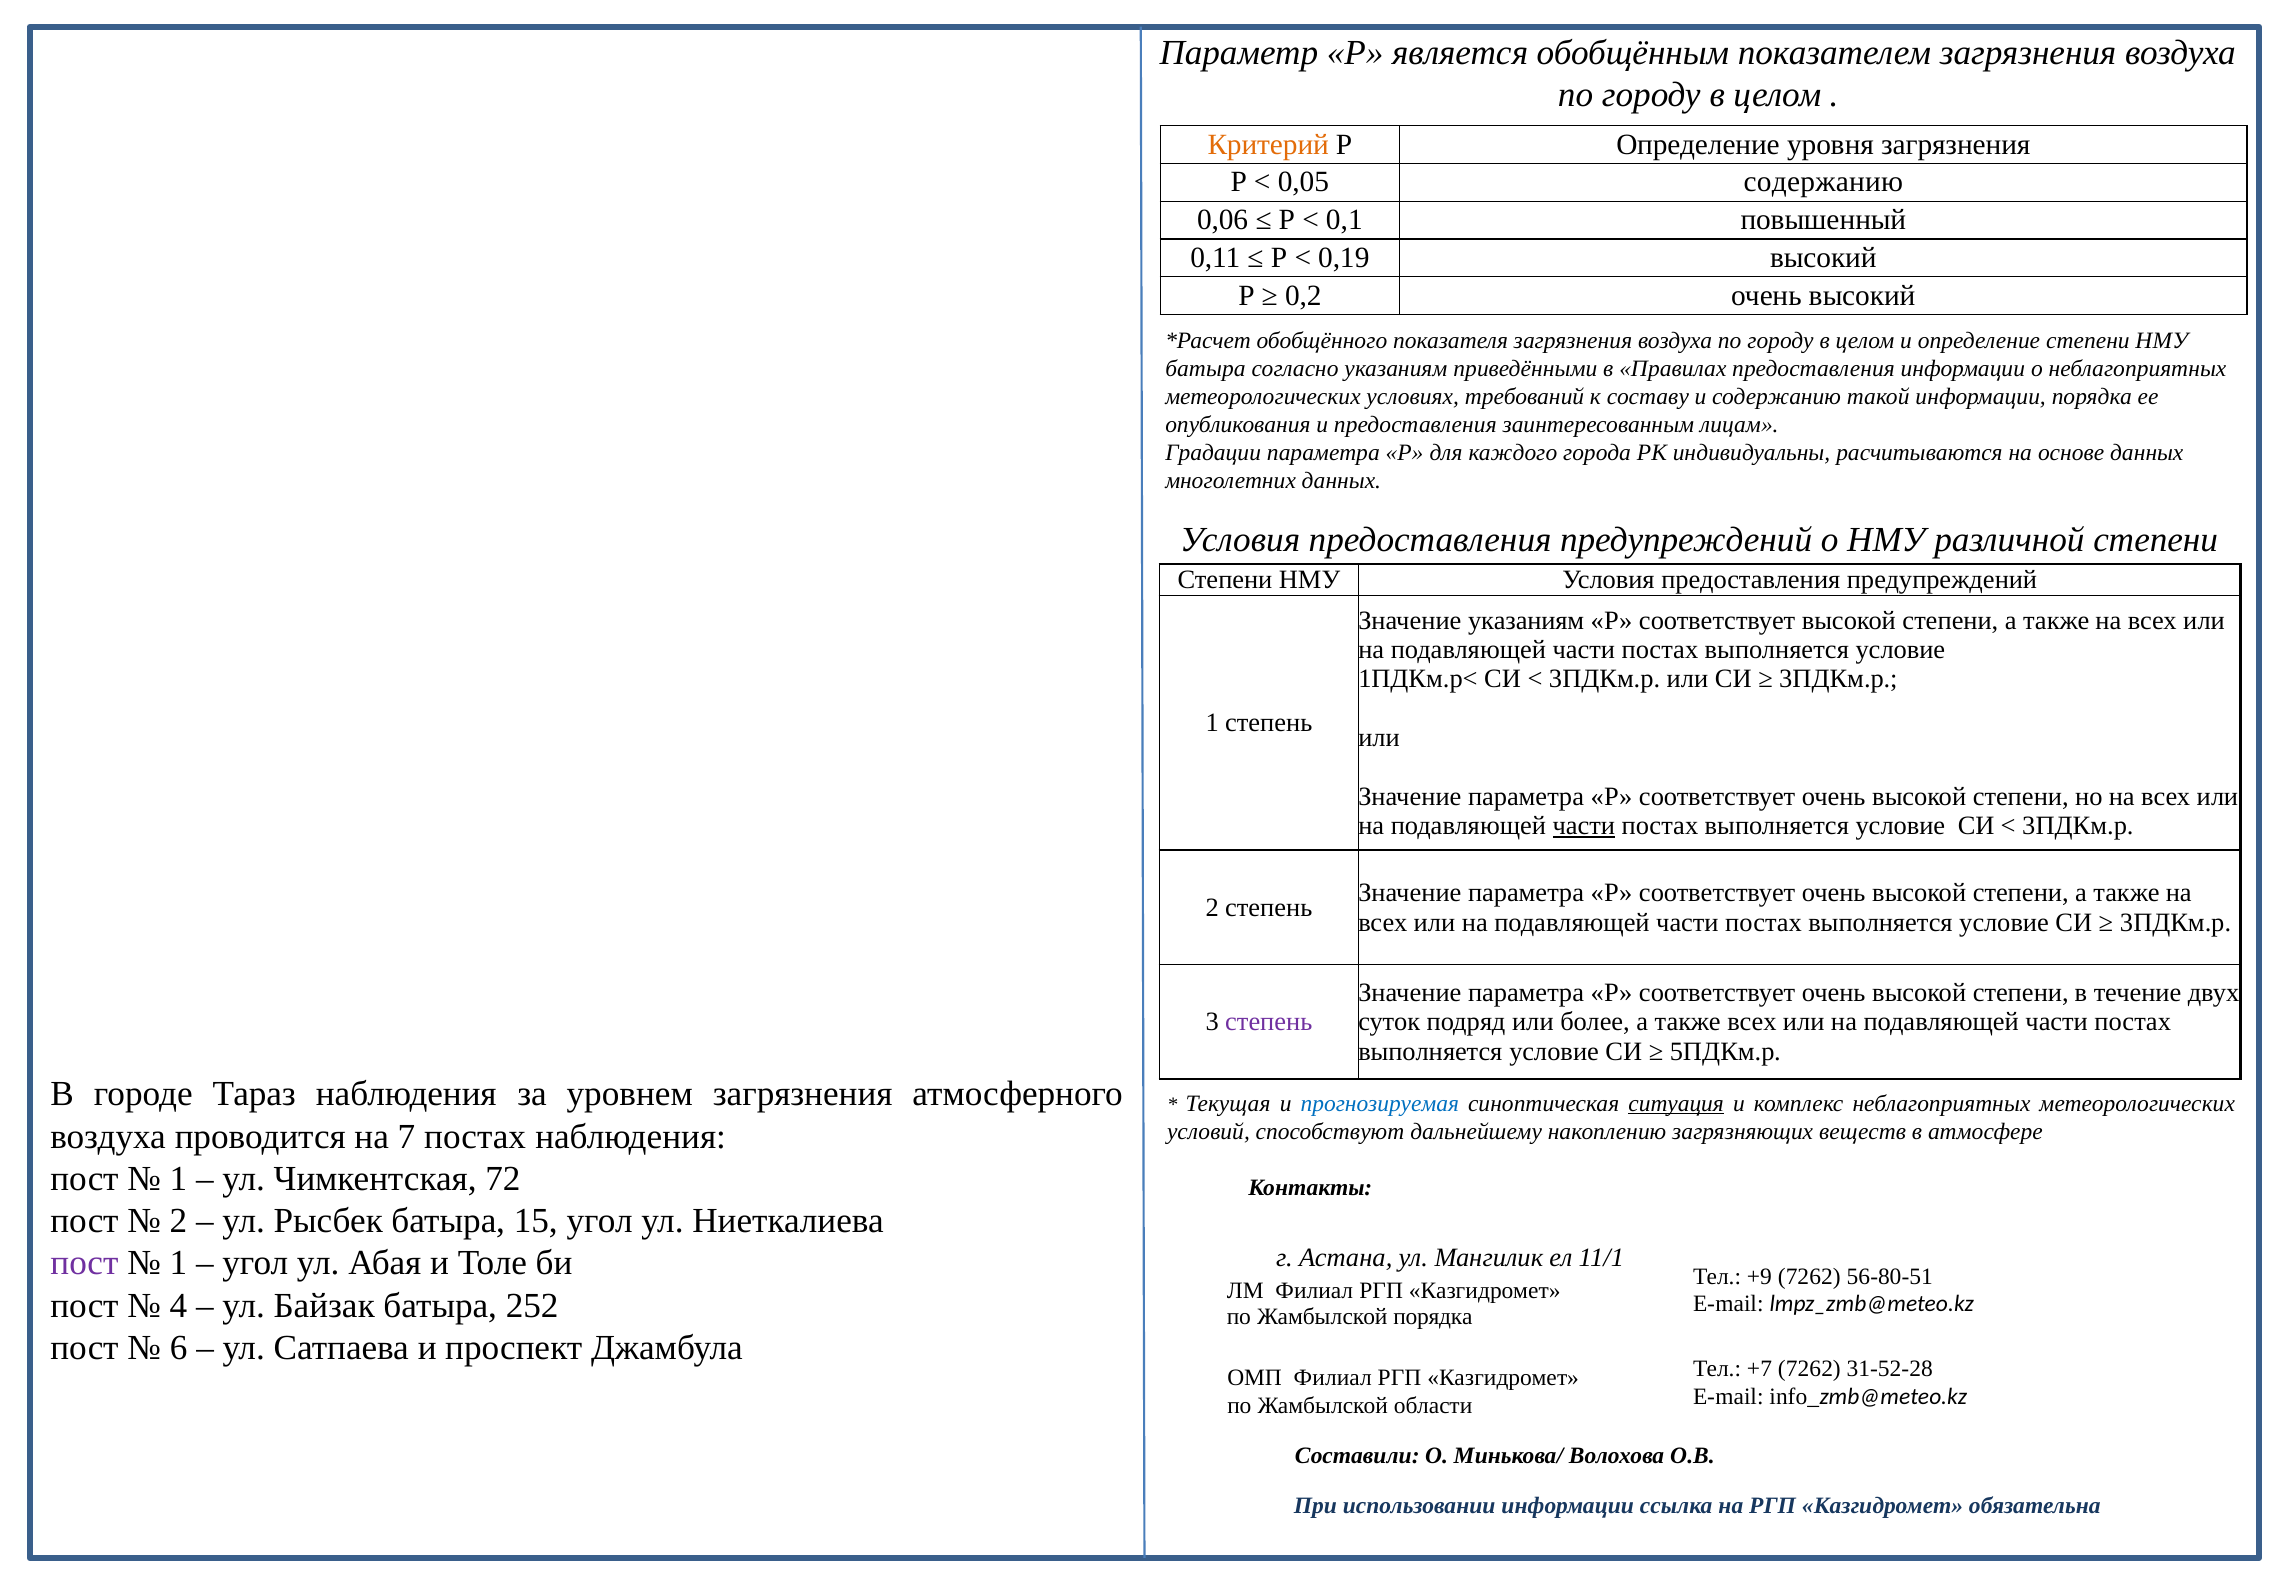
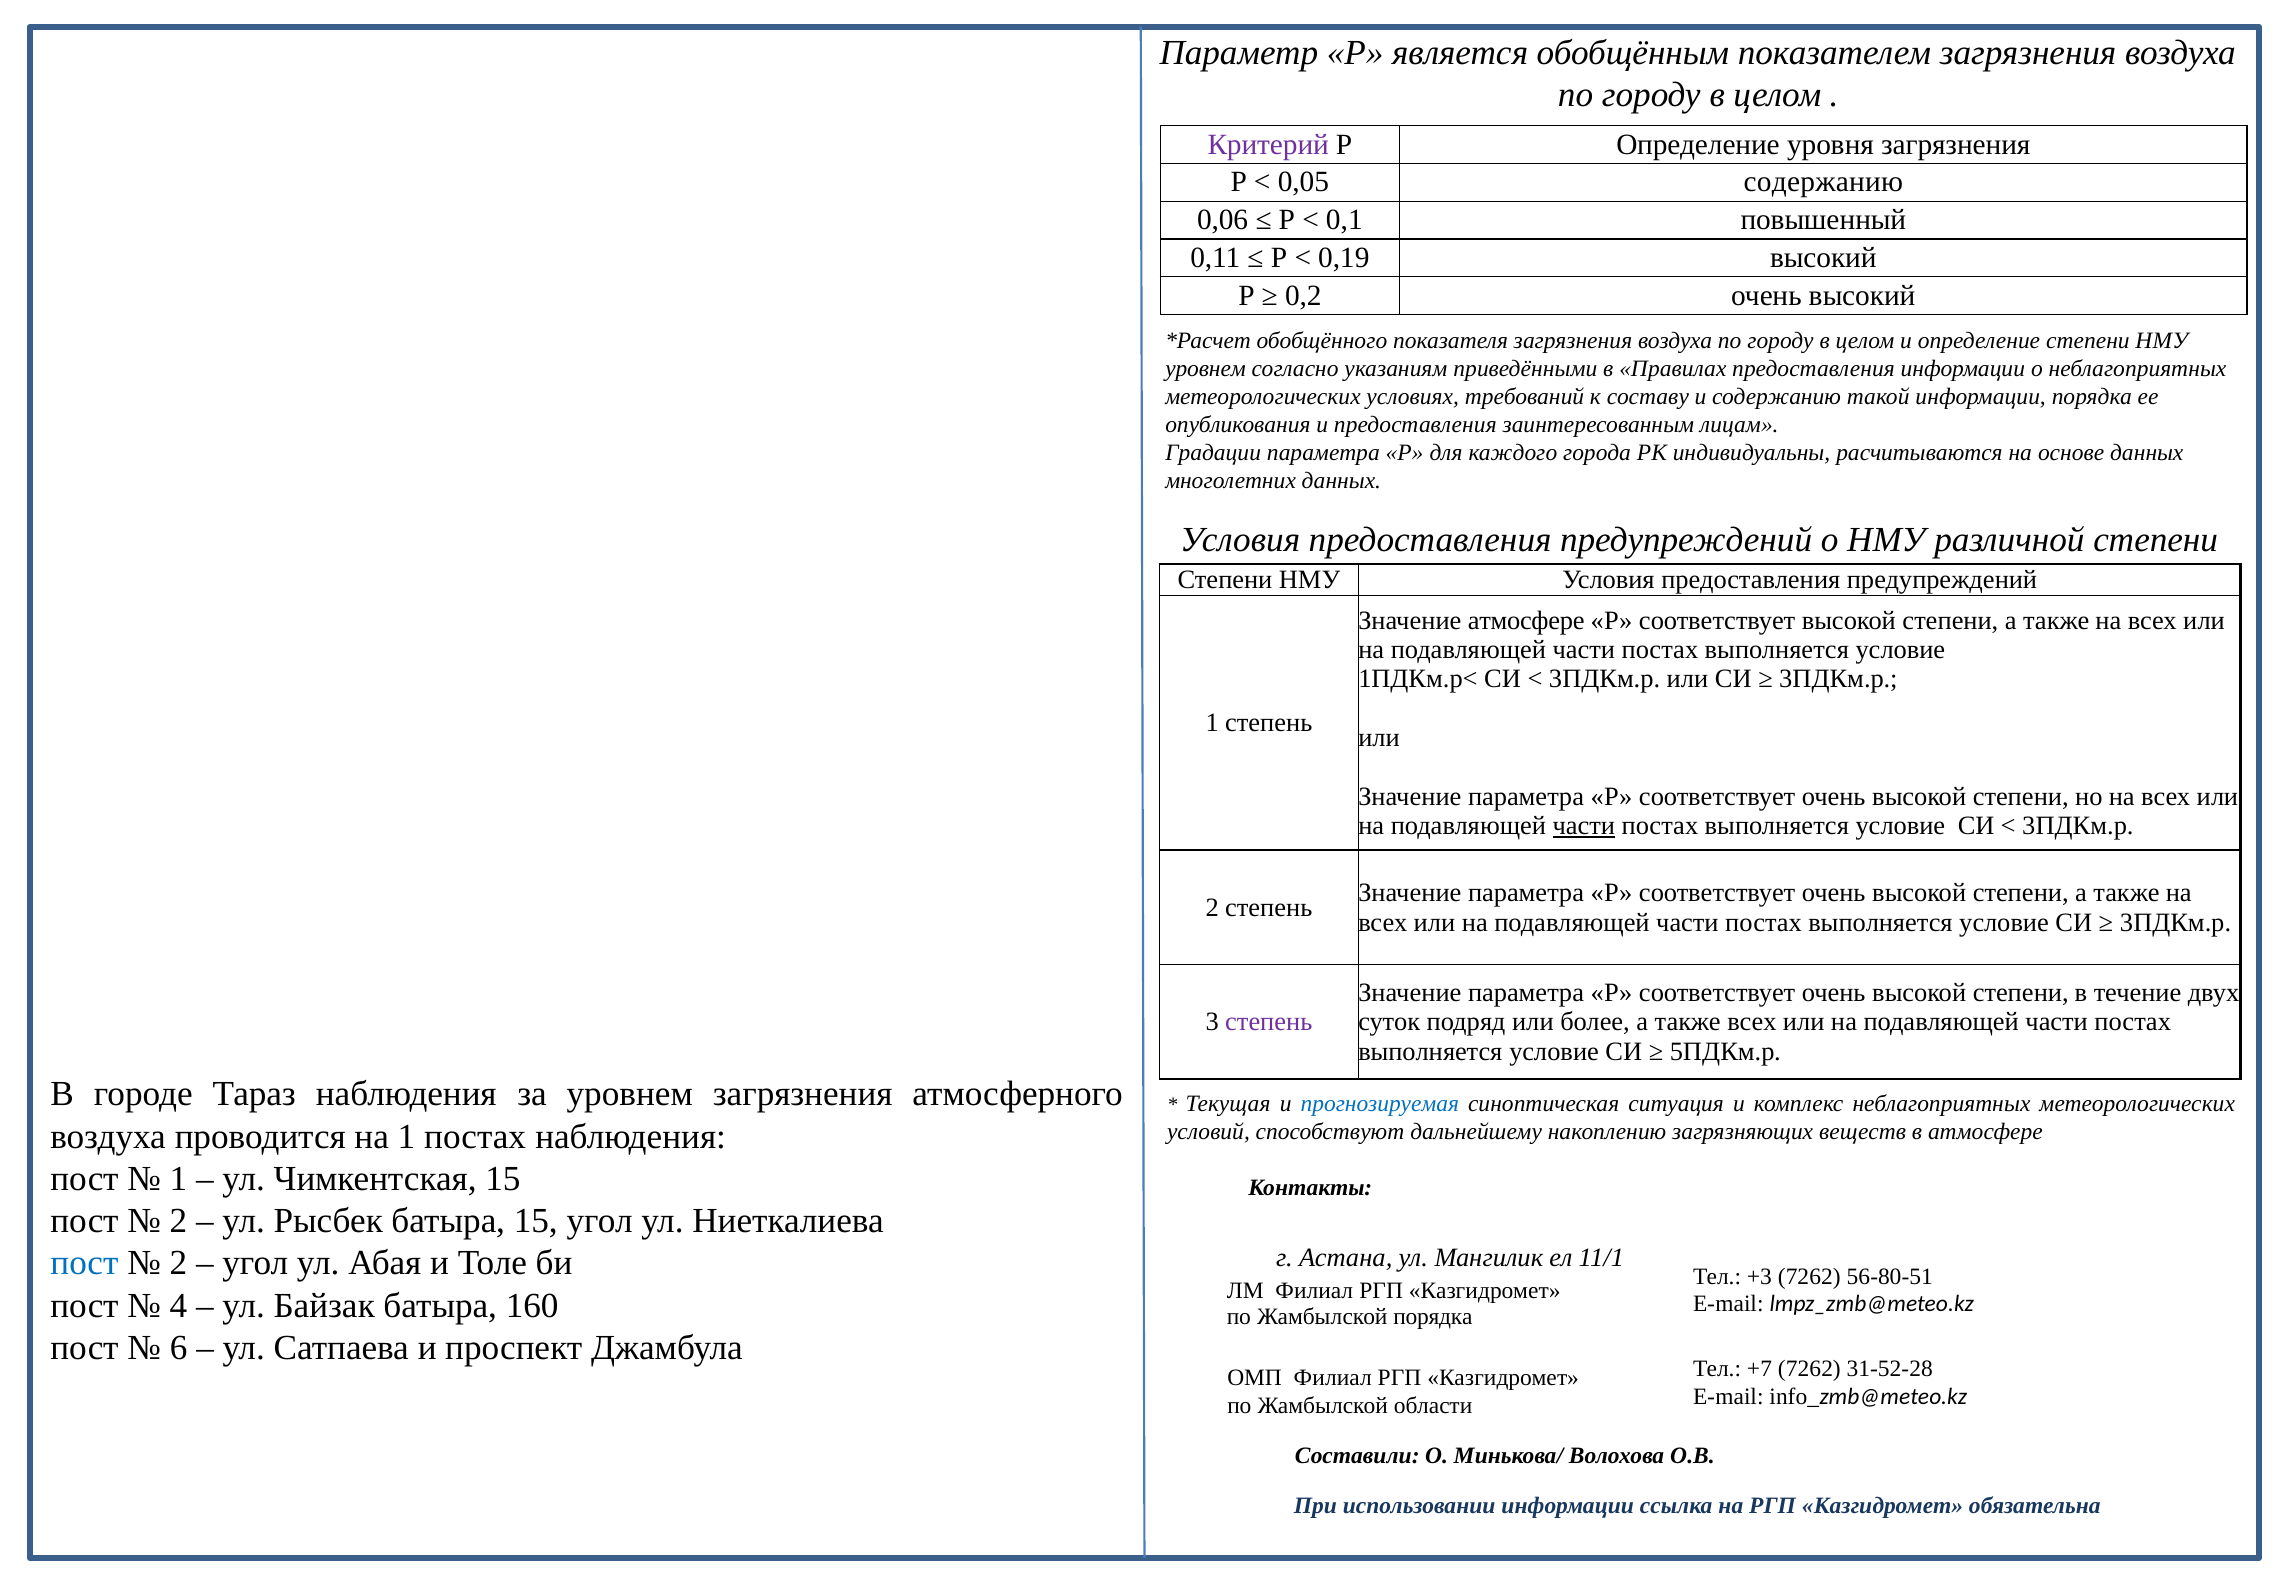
Критерий colour: orange -> purple (1268, 144)
батыра: батыра -> уровнем (1206, 368)
Значение указаниям: указаниям -> атмосфере (1526, 621)
ситуация underline: present -> none (1676, 1103)
на 7: 7 -> 1 (407, 1136)
Чимкентская 72: 72 -> 15 (503, 1178)
пост colour: purple -> blue (84, 1263)
1: 1 -> 2 (178, 1263)
+9: +9 -> +3 (1759, 1276)
252: 252 -> 160 (532, 1305)
